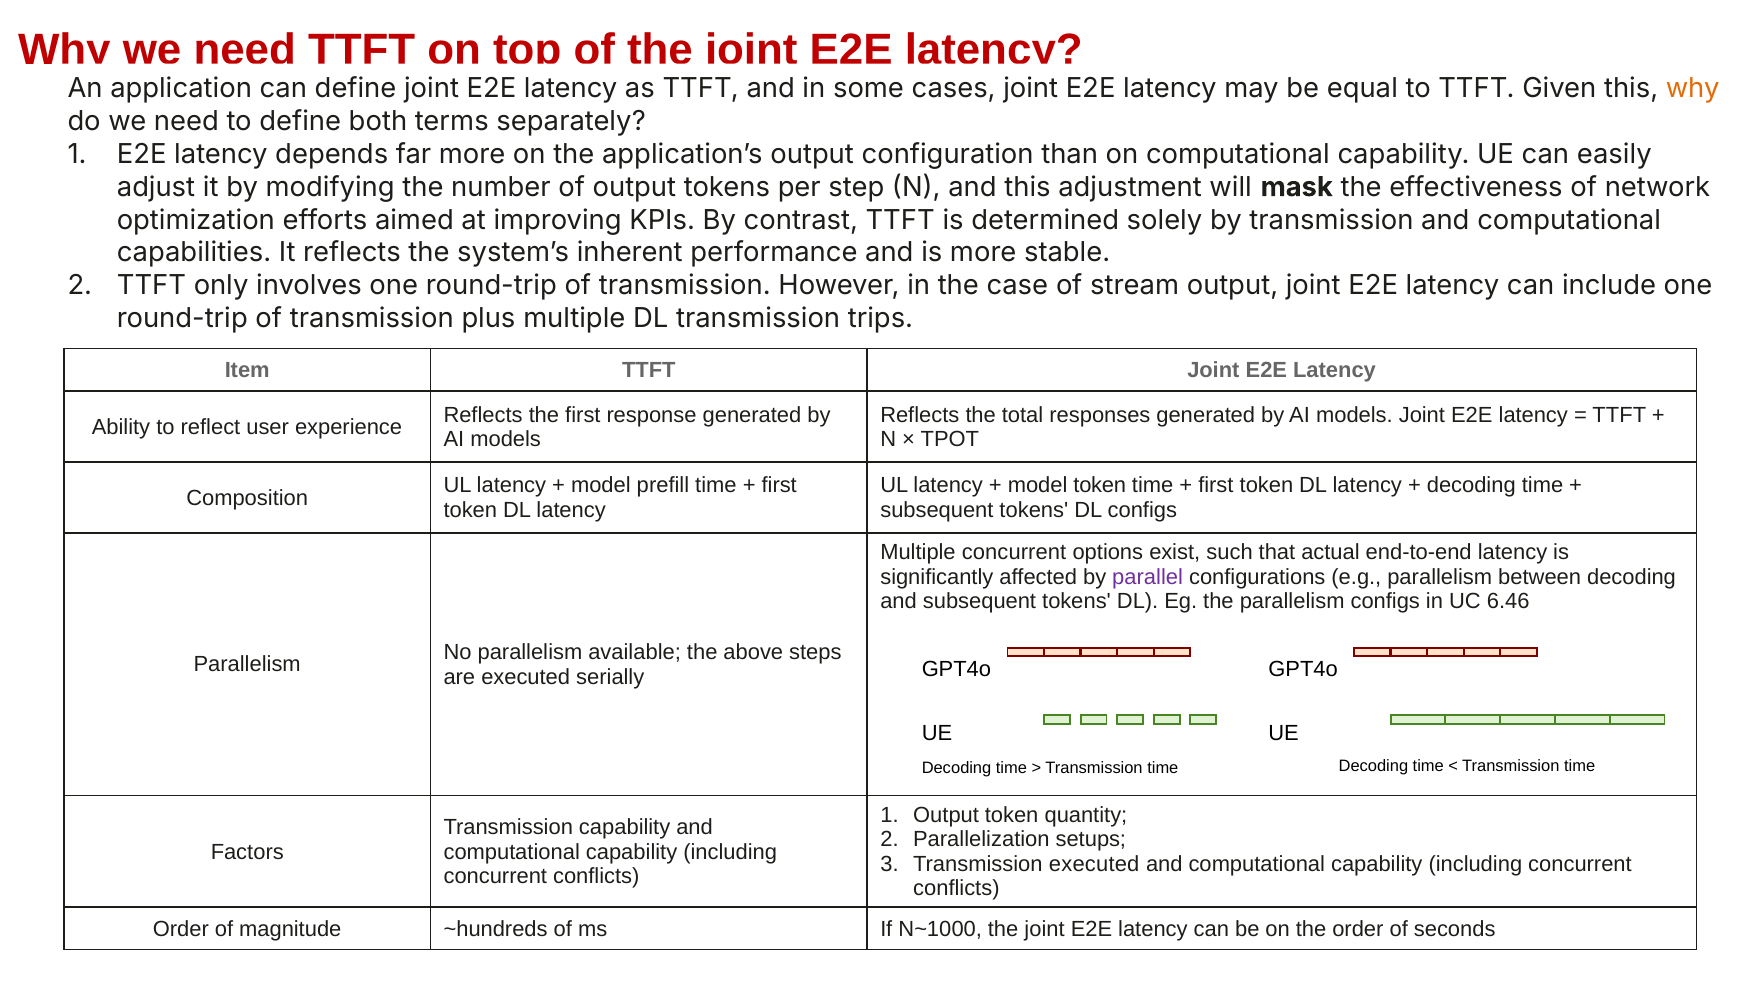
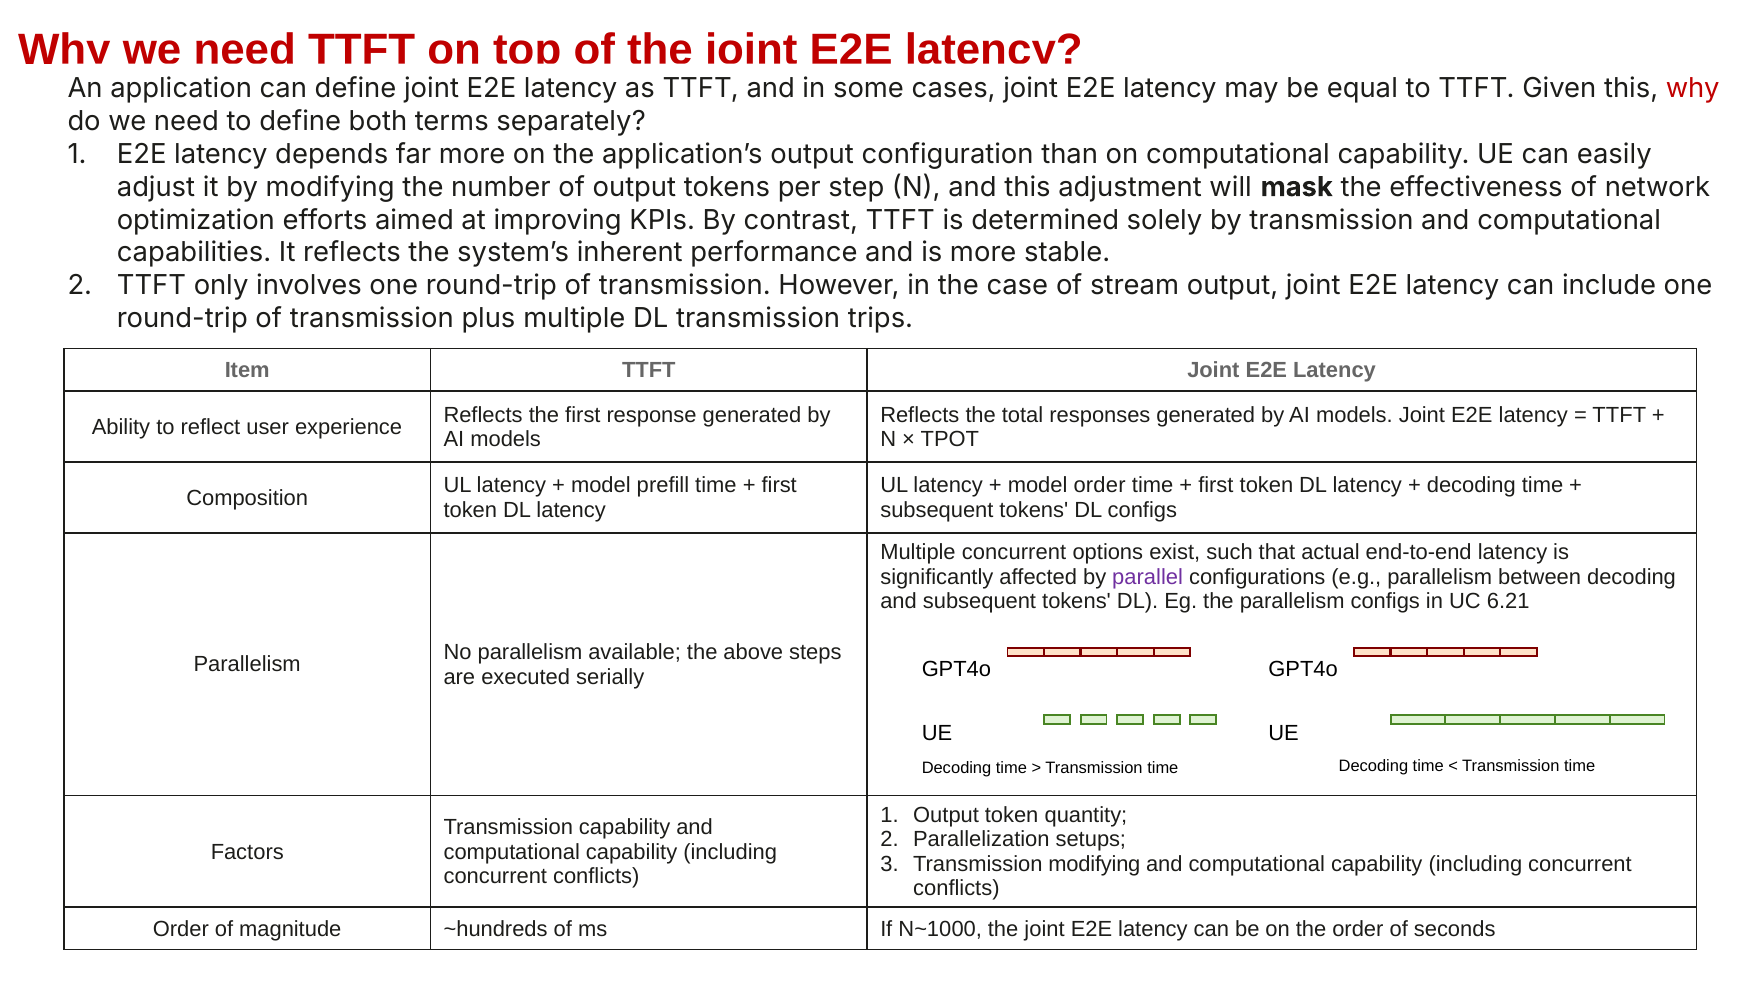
why colour: orange -> red (1693, 88)
model token: token -> order (1100, 486)
6.46: 6.46 -> 6.21 (1508, 602)
Transmission executed: executed -> modifying (1094, 864)
